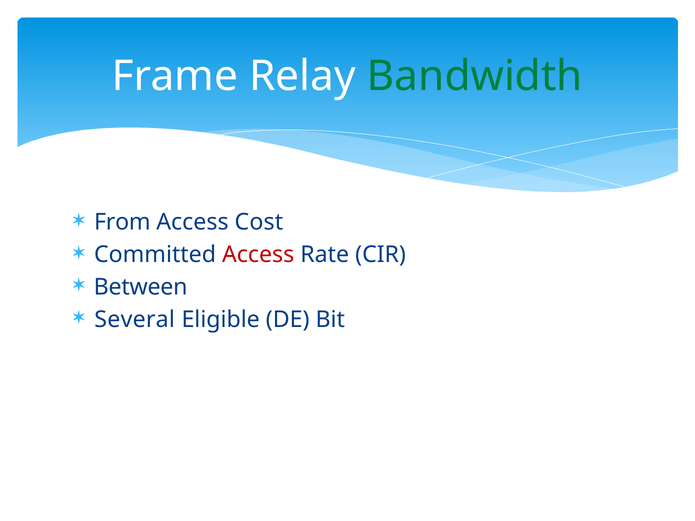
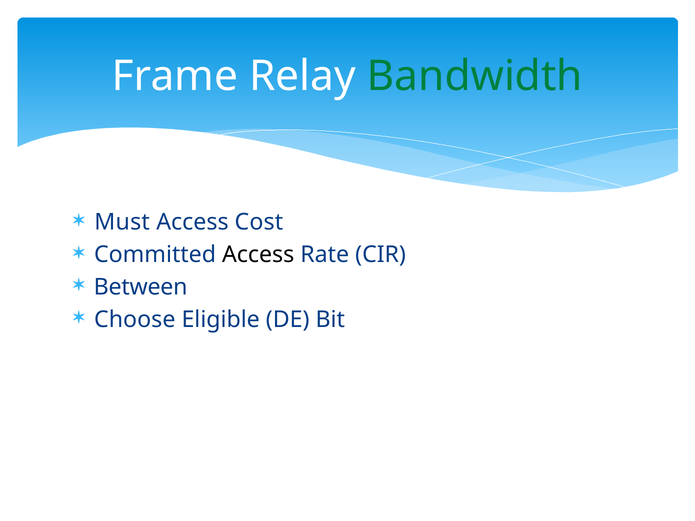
From: From -> Must (122, 222)
Access colour: red -> black (258, 255)
Several: Several -> Choose (135, 320)
